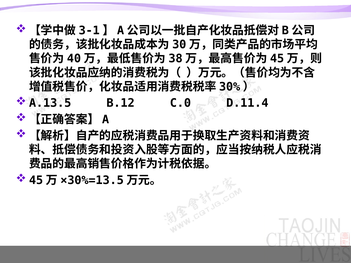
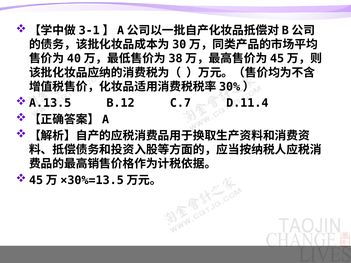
C.0: C.0 -> C.7 (180, 103)
